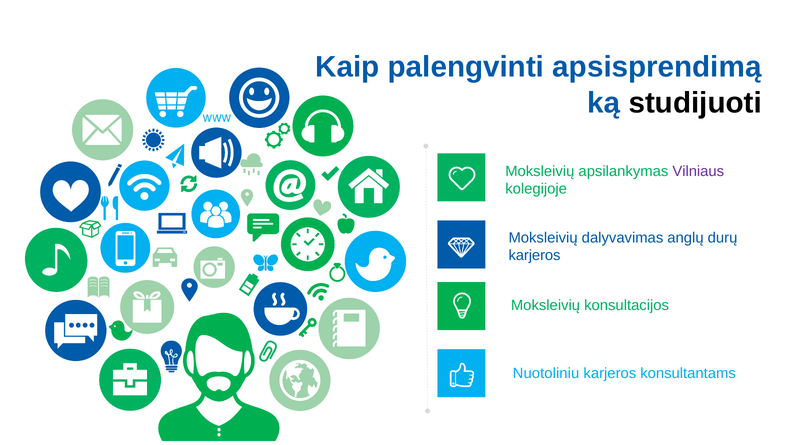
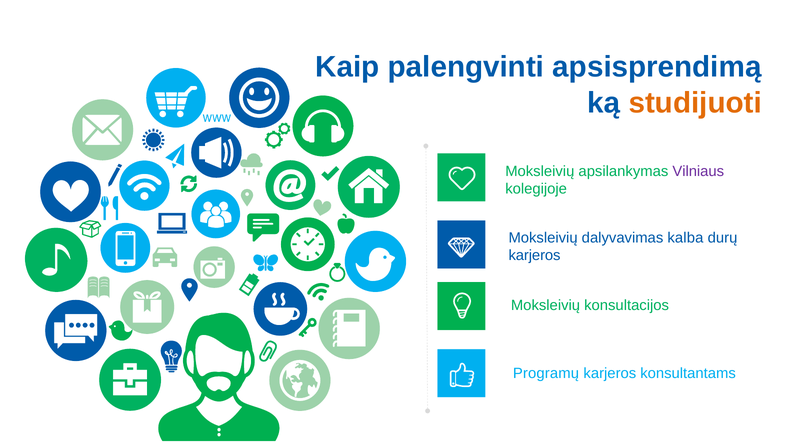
studijuoti colour: black -> orange (695, 103)
anglų: anglų -> kalba (685, 238)
Nuotoliniu: Nuotoliniu -> Programų (546, 373)
